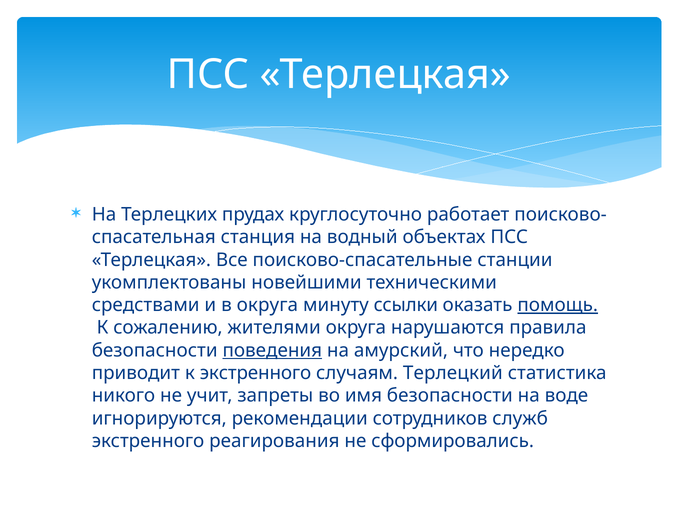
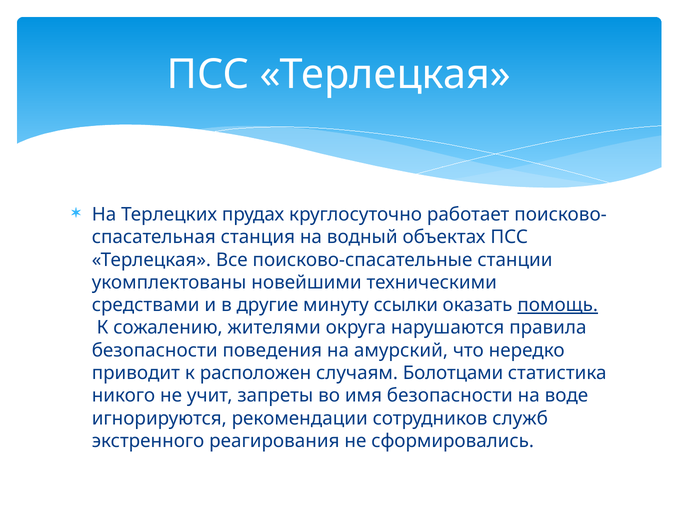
в округа: округа -> другие (268, 305)
поведения underline: present -> none (272, 350)
к экстренного: экстренного -> расположен (256, 373)
Терлецкий: Терлецкий -> Болотцами (453, 373)
